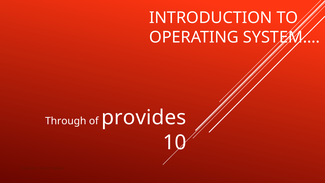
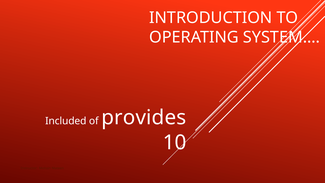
Through: Through -> Included (66, 121)
